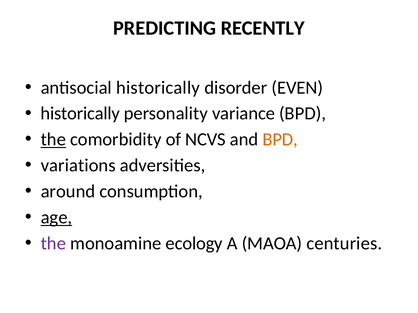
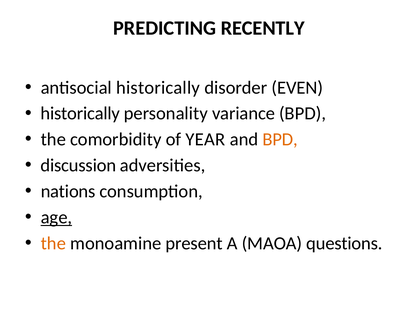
the underline: present -> none (53, 140)
NCVS: NCVS -> YEAR (205, 140)
variations: variations -> discussion (78, 166)
around: around -> nations (68, 192)
the colour: purple -> orange (53, 244)
ecology: ecology -> present (194, 244)
centuries: centuries -> questions (344, 244)
